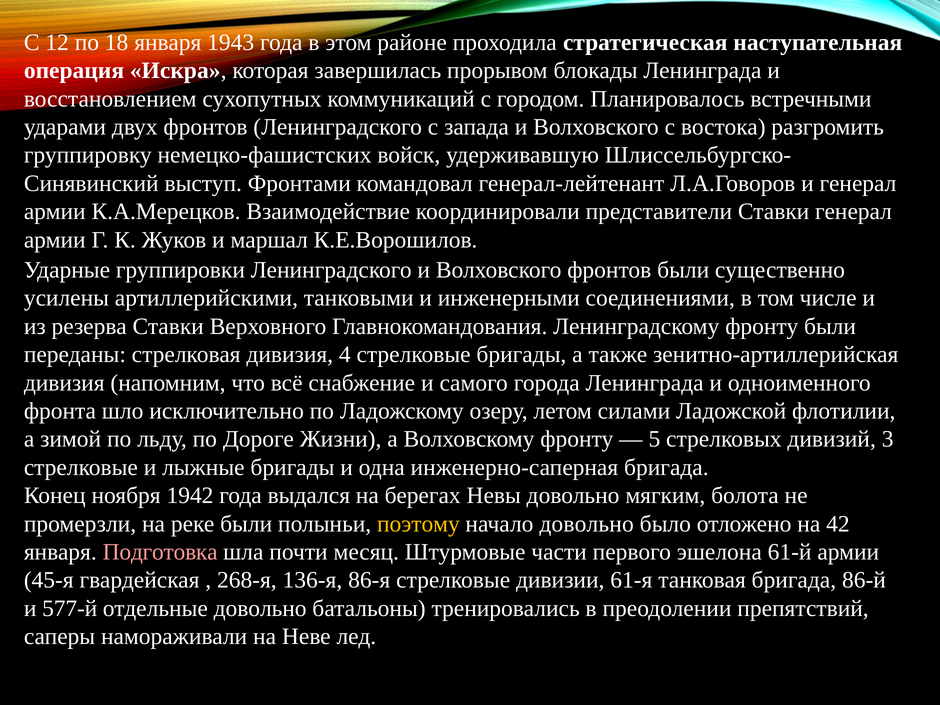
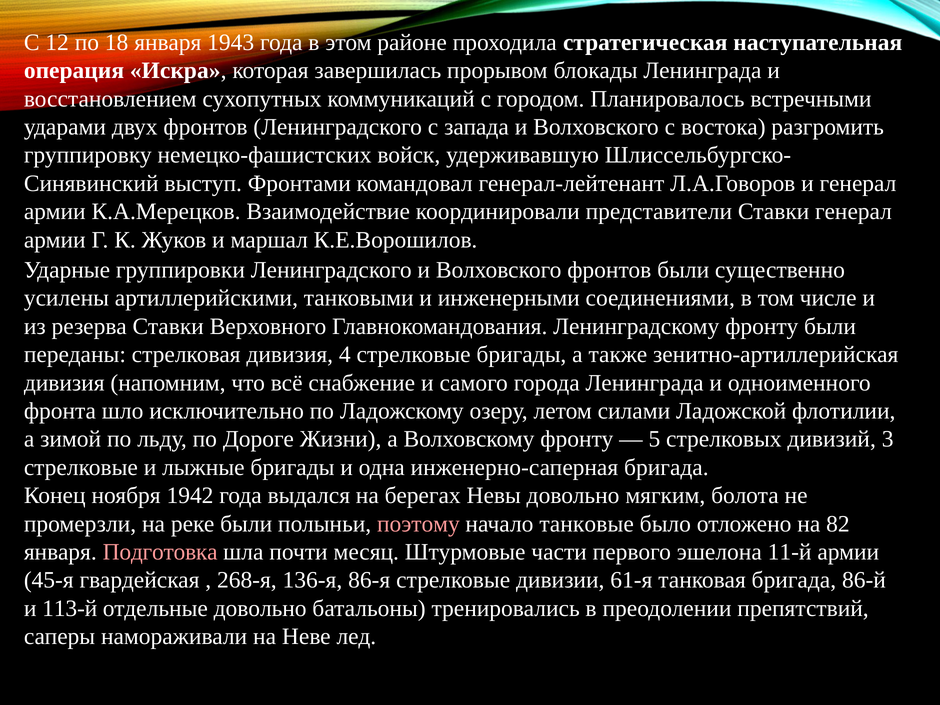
поэтому colour: yellow -> pink (418, 524)
начало довольно: довольно -> танковые (587, 524)
42: 42 -> 82 (838, 524)
61-й: 61-й -> 11-й (790, 552)
577-й: 577-й -> 113-й (70, 608)
